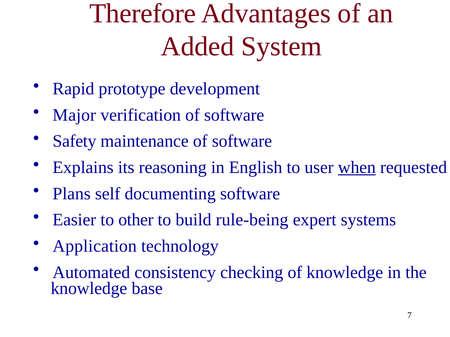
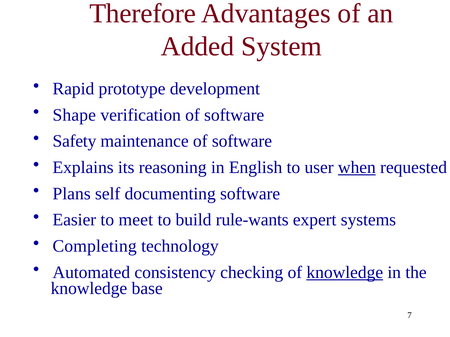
Major: Major -> Shape (74, 115)
other: other -> meet (136, 220)
rule-being: rule-being -> rule-wants (252, 220)
Application: Application -> Completing (95, 246)
knowledge underline: none -> present (345, 273)
